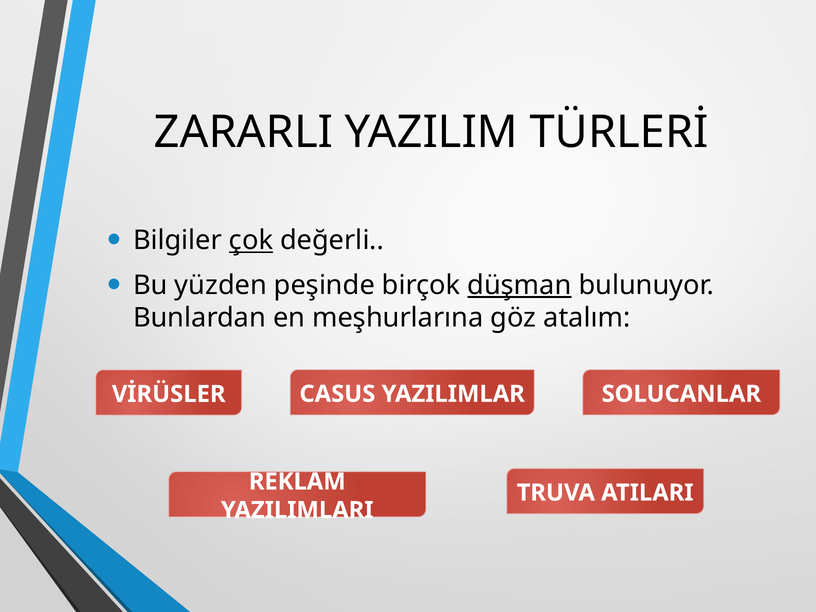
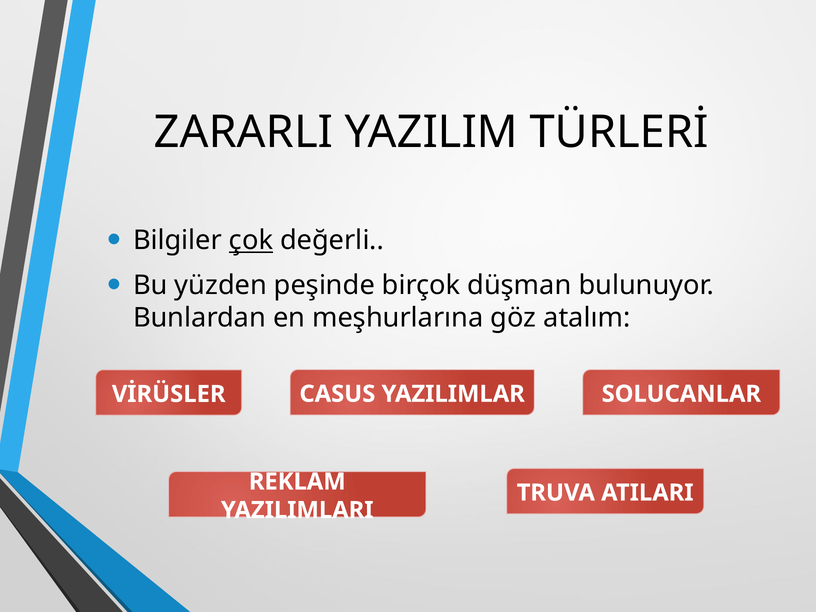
düşman underline: present -> none (519, 285)
